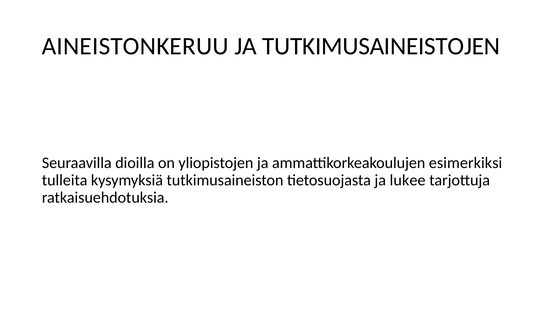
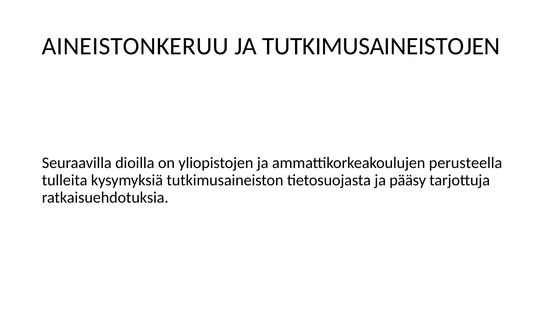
esimerkiksi: esimerkiksi -> perusteella (466, 163)
lukee: lukee -> pääsy (408, 180)
